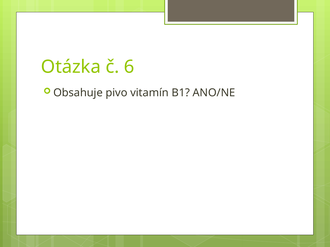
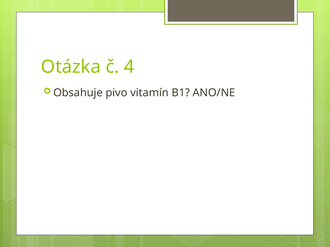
6: 6 -> 4 (129, 67)
